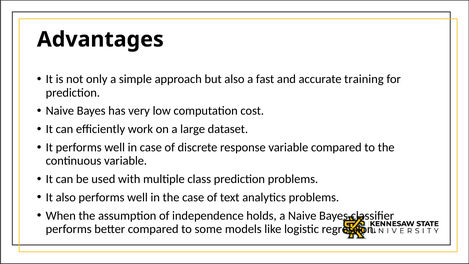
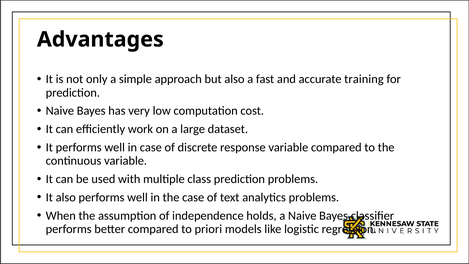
some: some -> priori (208, 229)
